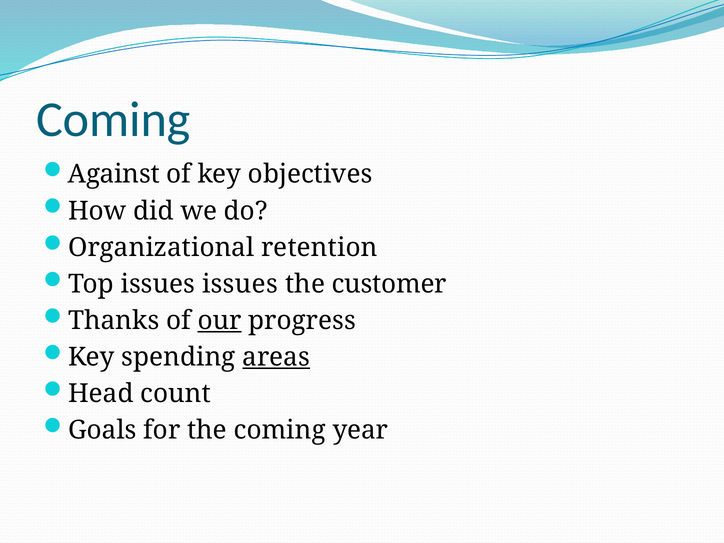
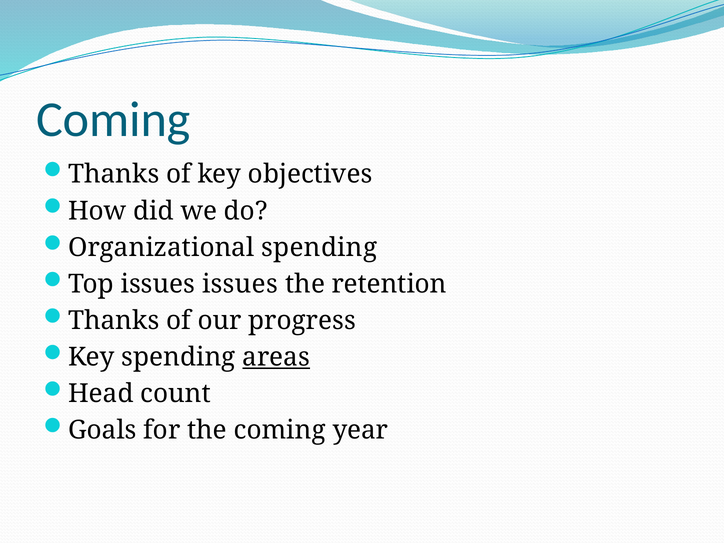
Against: Against -> Thanks (114, 174)
Organizational retention: retention -> spending (319, 247)
customer: customer -> retention (389, 284)
our underline: present -> none (220, 321)
